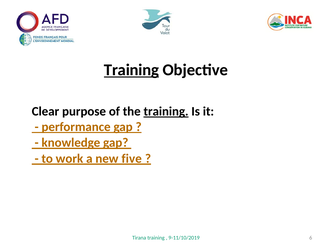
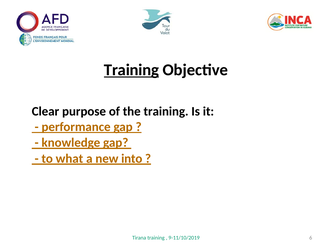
training underline: present -> none (166, 111)
work: work -> what (69, 158)
five: five -> into (132, 158)
